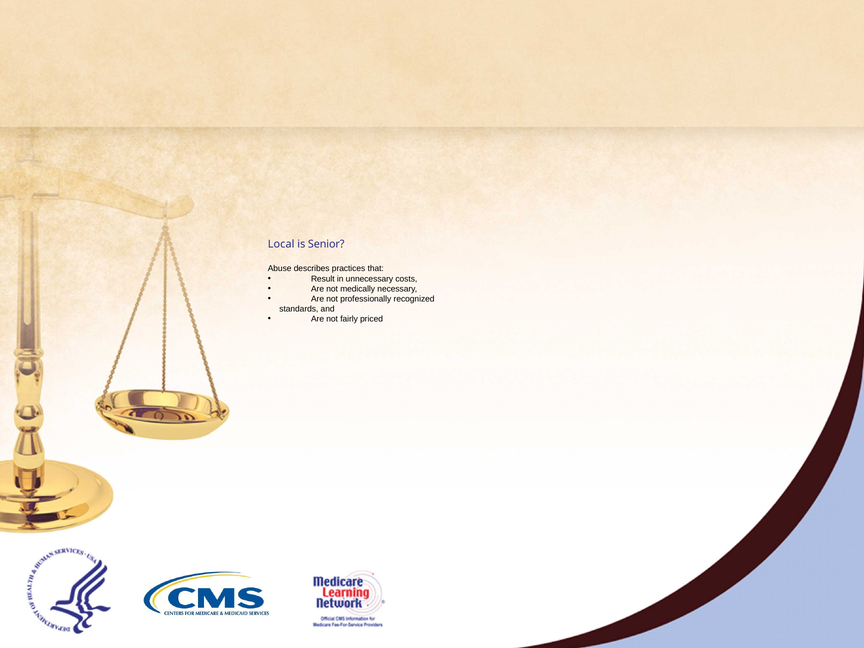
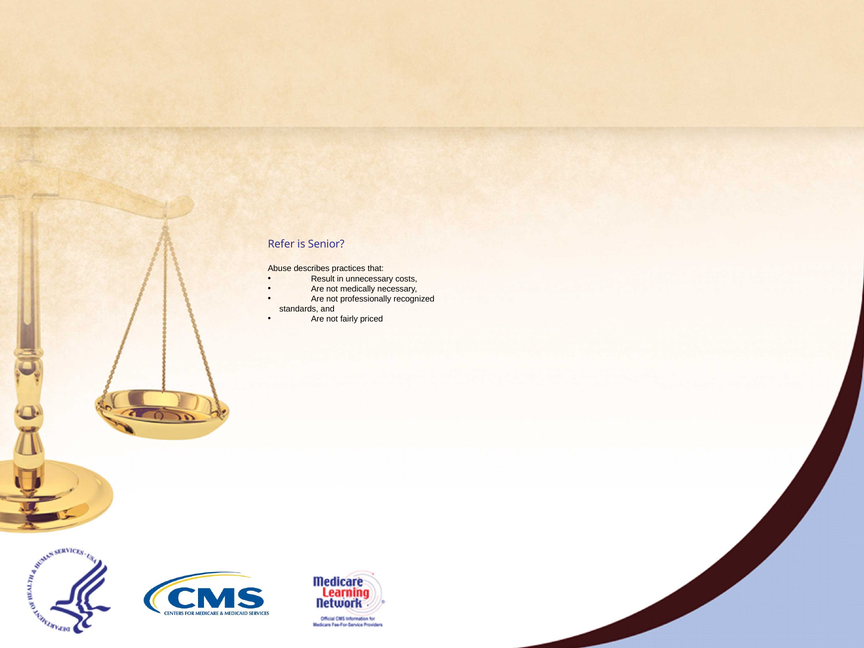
Local: Local -> Refer (281, 244)
